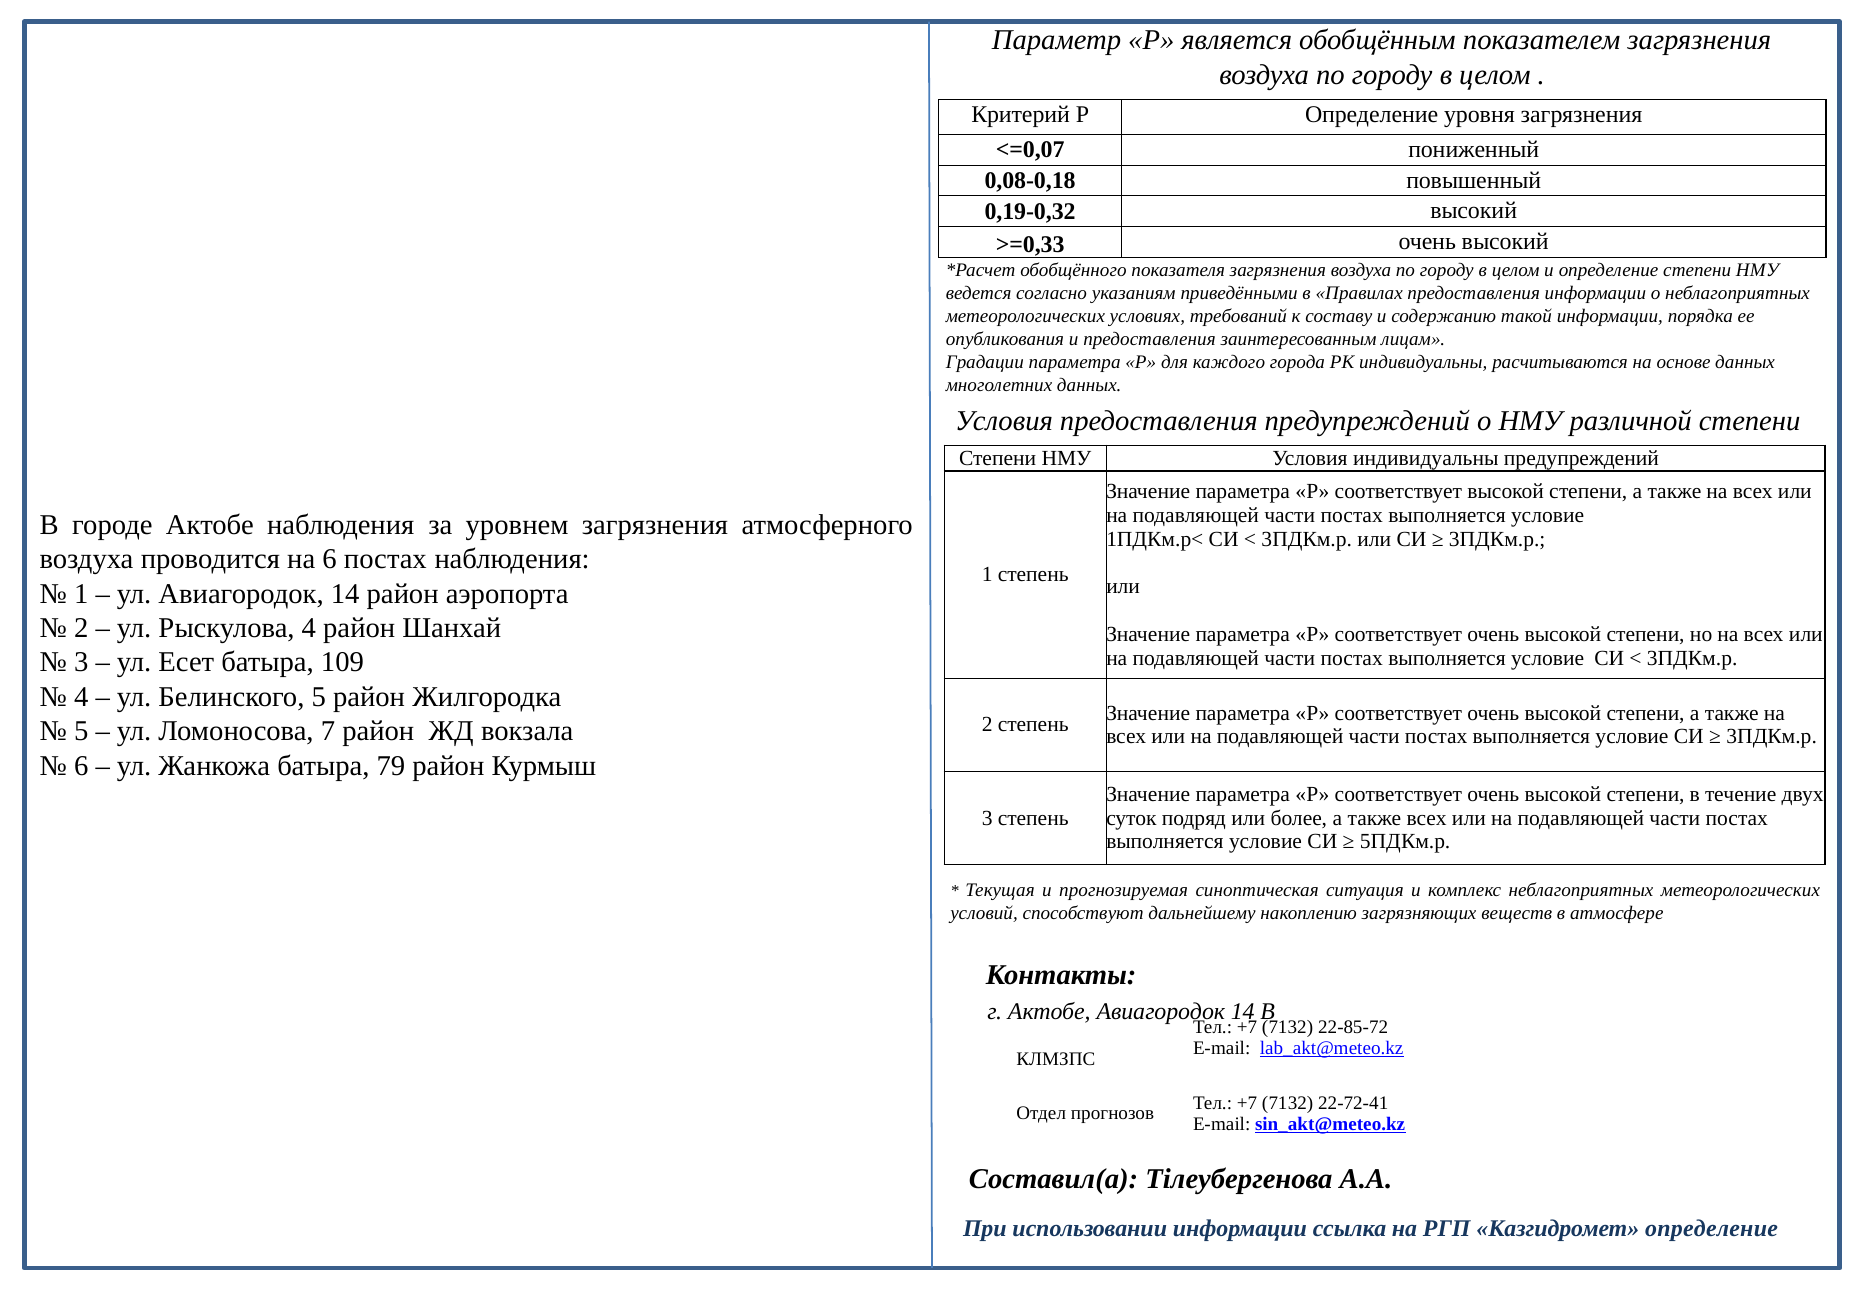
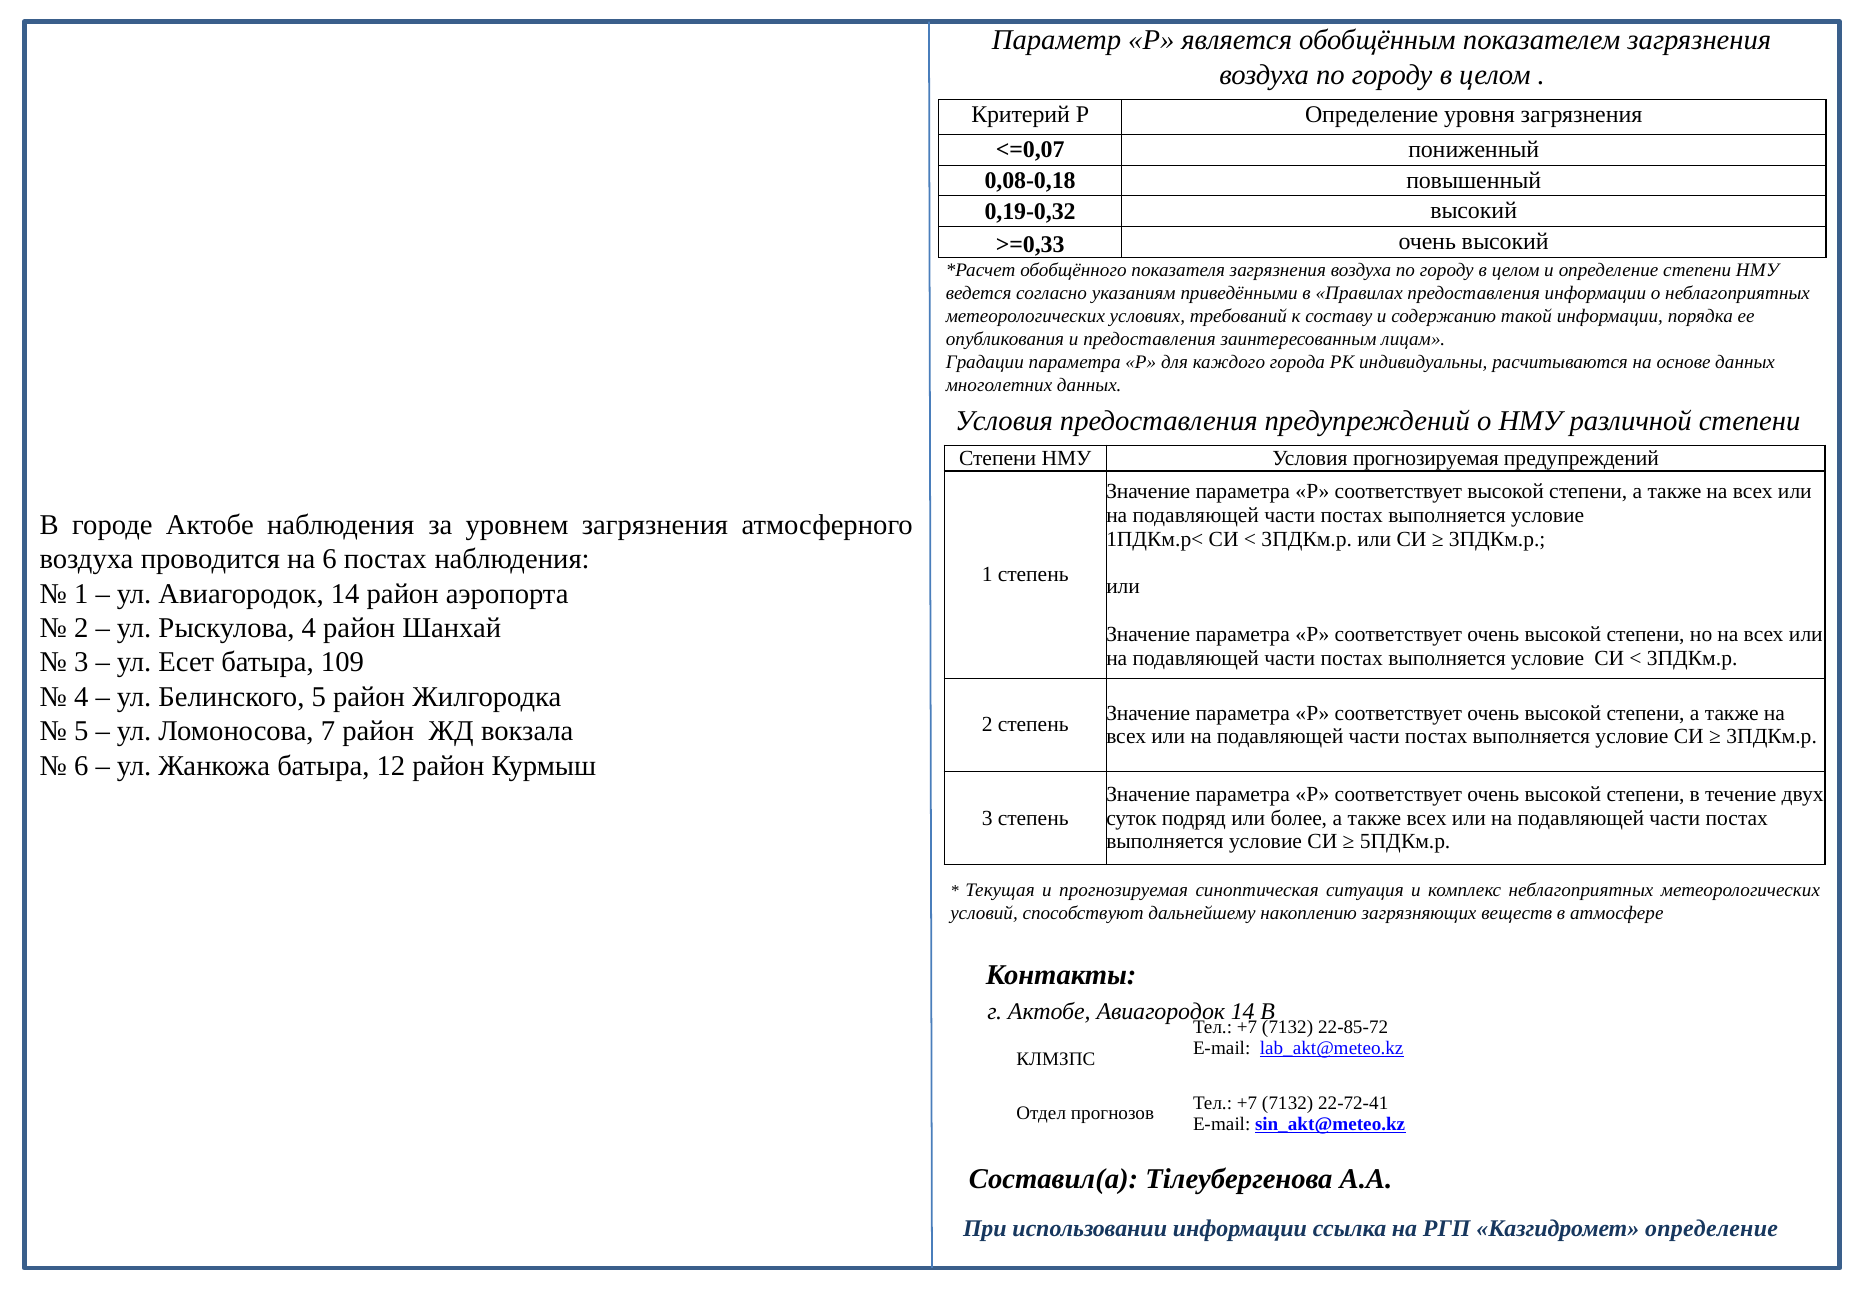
Условия индивидуальны: индивидуальны -> прогнозируемая (1426, 458)
79: 79 -> 12 (391, 766)
